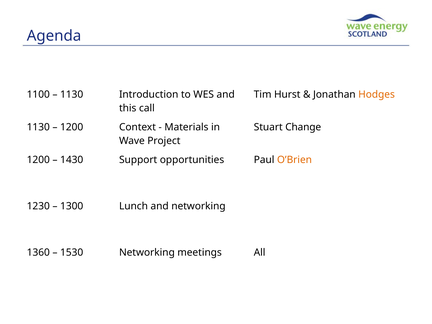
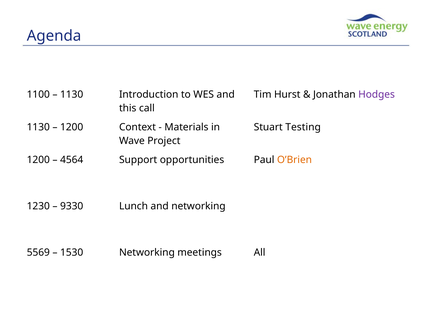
Hodges colour: orange -> purple (377, 94)
Change: Change -> Testing (303, 127)
1430: 1430 -> 4564 (72, 160)
1300: 1300 -> 9330 (72, 206)
1360: 1360 -> 5569 (38, 253)
